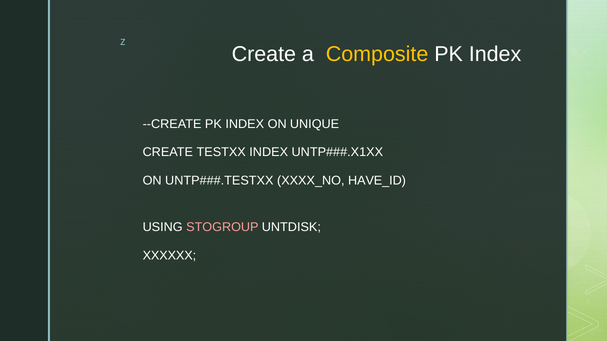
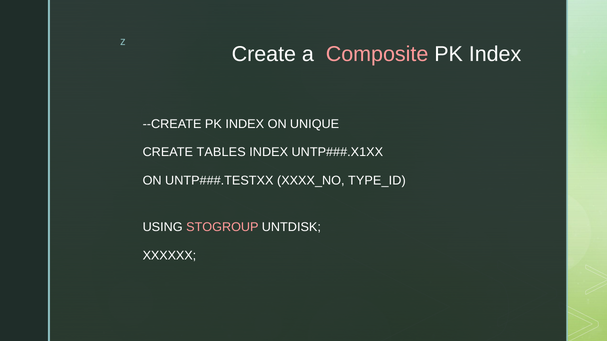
Composite colour: yellow -> pink (377, 54)
TESTXX: TESTXX -> TABLES (221, 152)
HAVE_ID: HAVE_ID -> TYPE_ID (377, 181)
